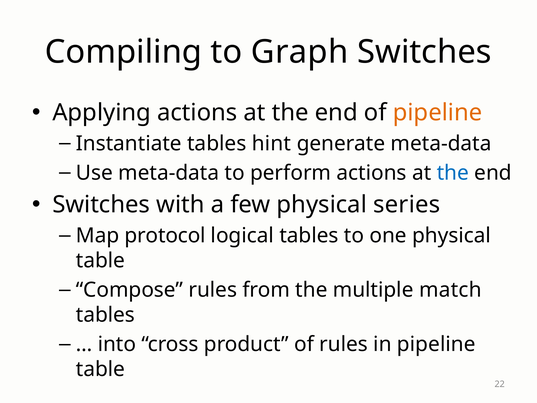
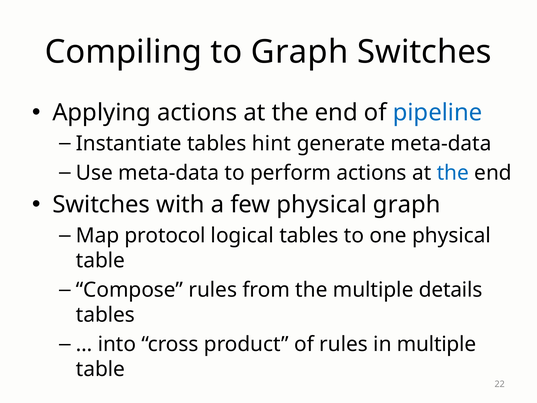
pipeline colour: orange -> blue (438, 113)
physical series: series -> graph (407, 205)
match: match -> details (451, 290)
in pipeline: pipeline -> multiple (436, 344)
